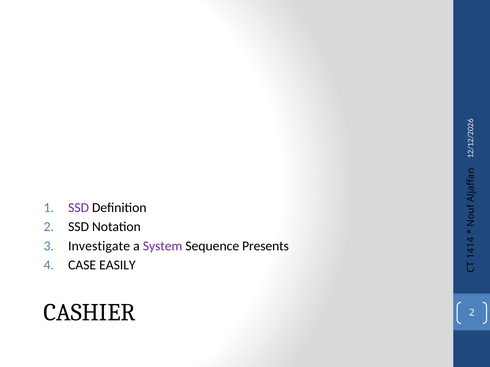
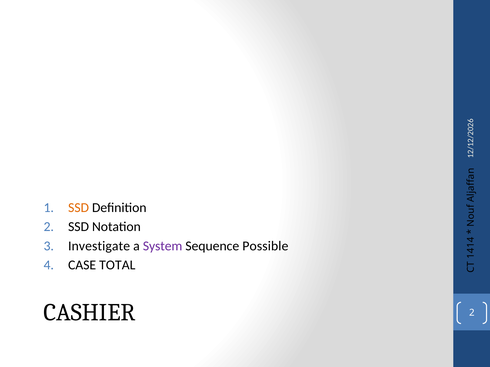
SSD colour: purple -> orange (79, 208)
Presents: Presents -> Possible (265, 246)
EASILY: EASILY -> TOTAL (117, 265)
